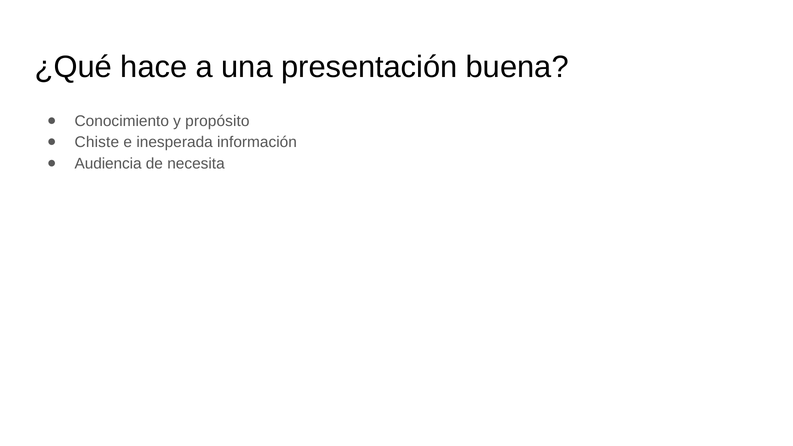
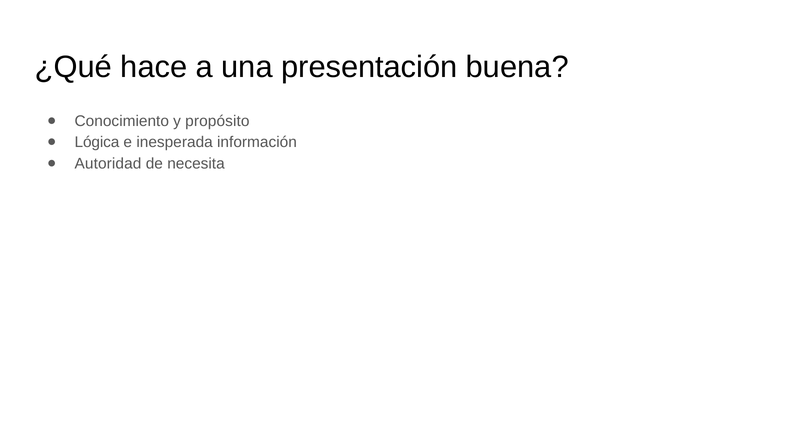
Chiste: Chiste -> Lógica (97, 142)
Audiencia: Audiencia -> Autoridad (108, 163)
